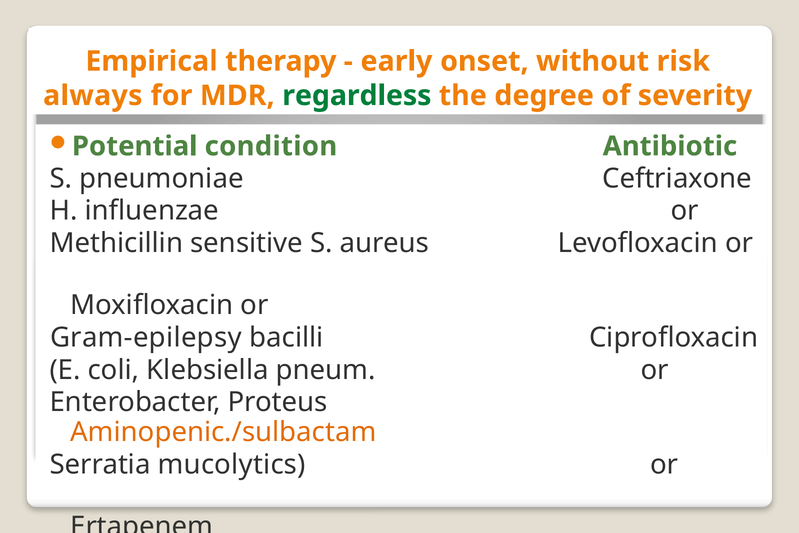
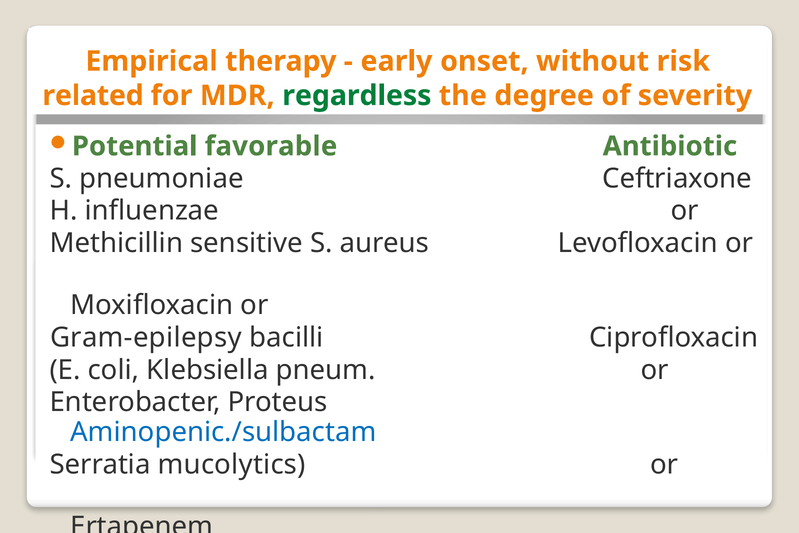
always: always -> related (93, 96)
condition: condition -> favorable (271, 146)
Aminopenic./sulbactam colour: orange -> blue (223, 432)
